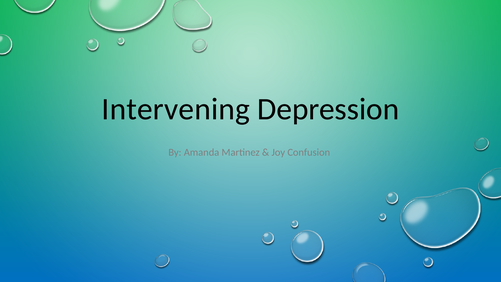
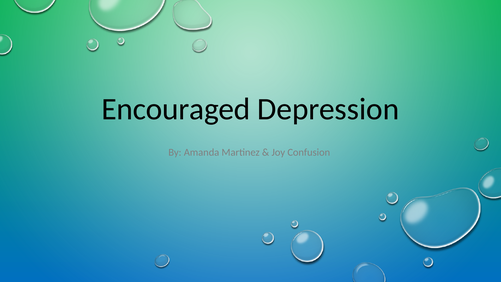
Intervening: Intervening -> Encouraged (176, 109)
